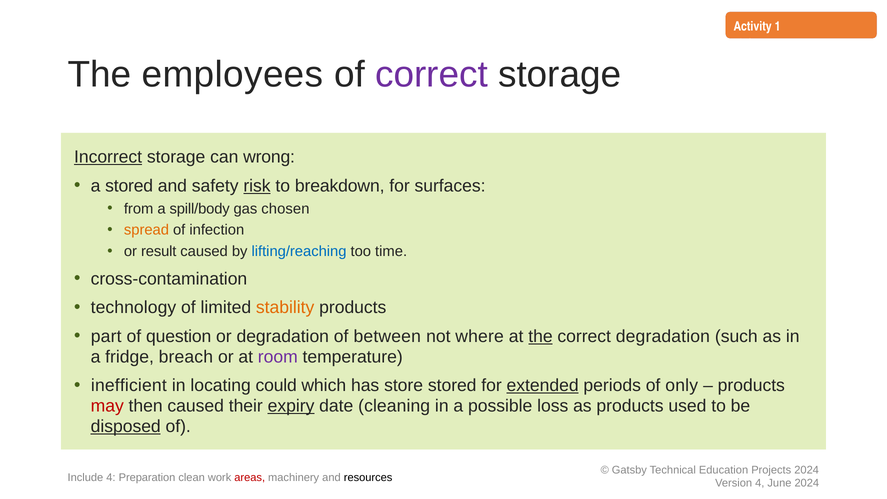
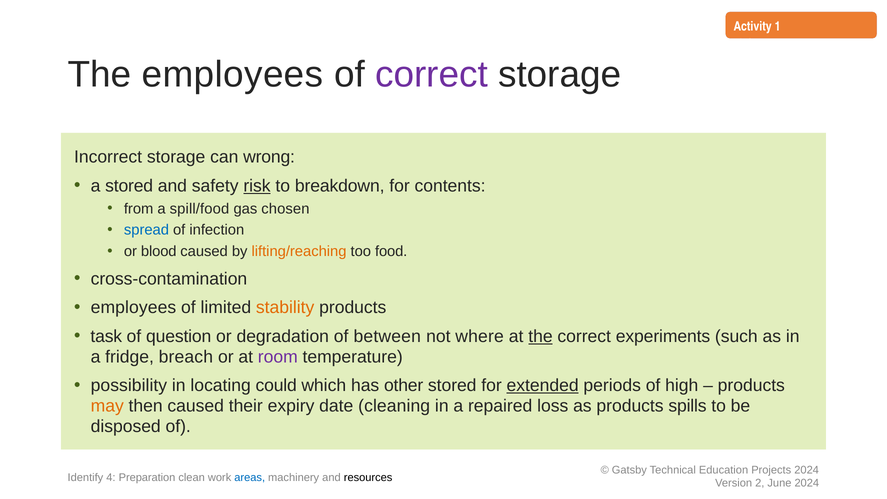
Incorrect underline: present -> none (108, 157)
surfaces: surfaces -> contents (450, 186)
spill/body: spill/body -> spill/food (199, 209)
spread colour: orange -> blue (146, 230)
result: result -> blood (159, 251)
lifting/reaching colour: blue -> orange (299, 251)
time: time -> food (391, 251)
technology: technology -> employees (133, 307)
part: part -> task (106, 336)
correct degradation: degradation -> experiments (663, 336)
inefficient: inefficient -> possibility (129, 385)
store: store -> other (404, 385)
only: only -> high (682, 385)
may colour: red -> orange (107, 406)
expiry underline: present -> none (291, 406)
possible: possible -> repaired (500, 406)
used: used -> spills (688, 406)
disposed underline: present -> none (126, 426)
Include: Include -> Identify (85, 477)
areas colour: red -> blue (250, 477)
4: 4 -> 2 (760, 483)
